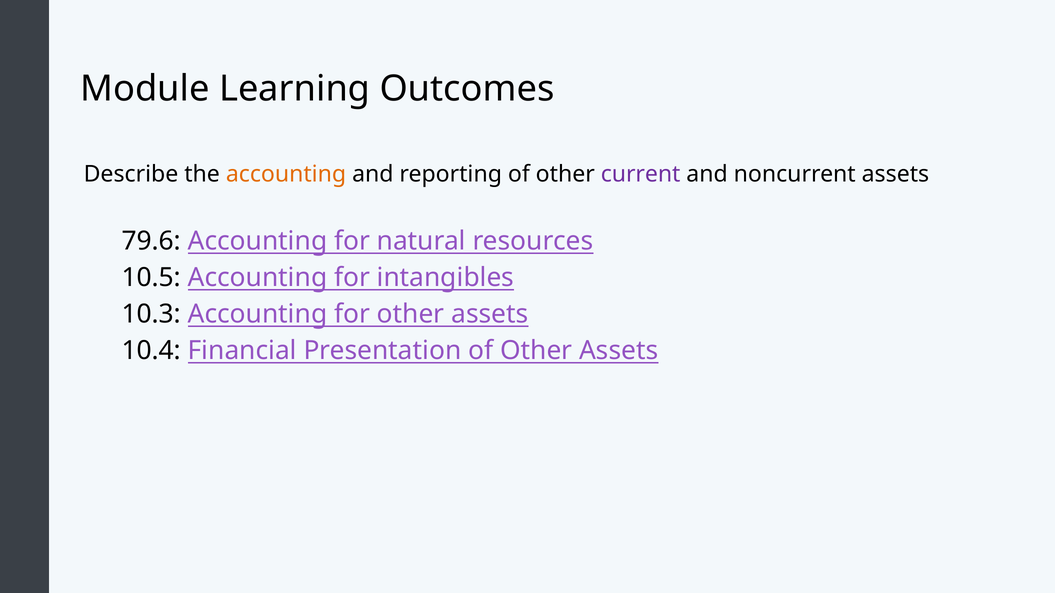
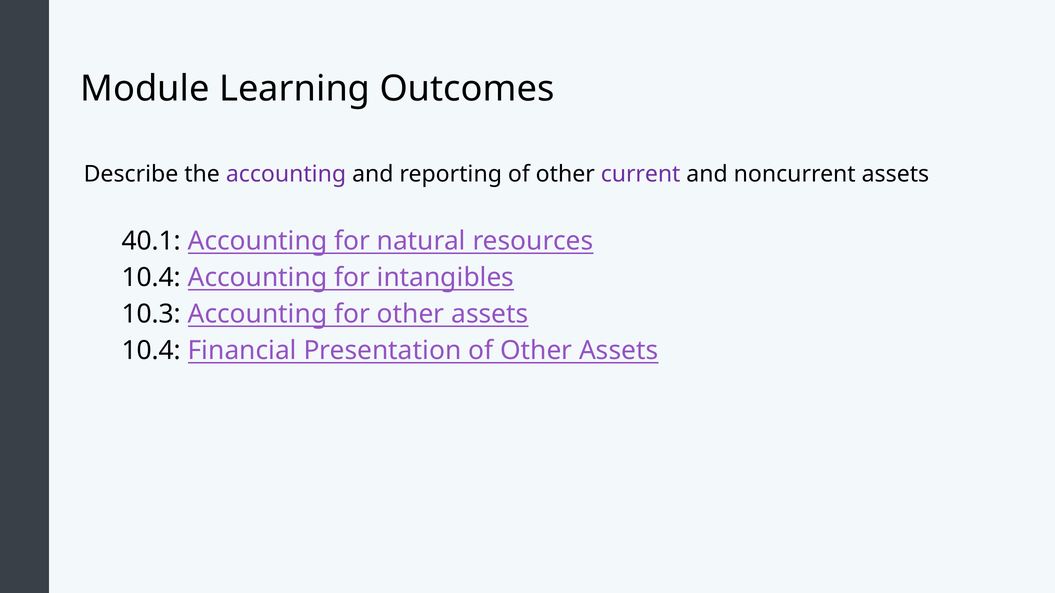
accounting colour: orange -> purple (286, 174)
79.6: 79.6 -> 40.1 (151, 241)
10.5: 10.5 -> 10.4 (151, 278)
